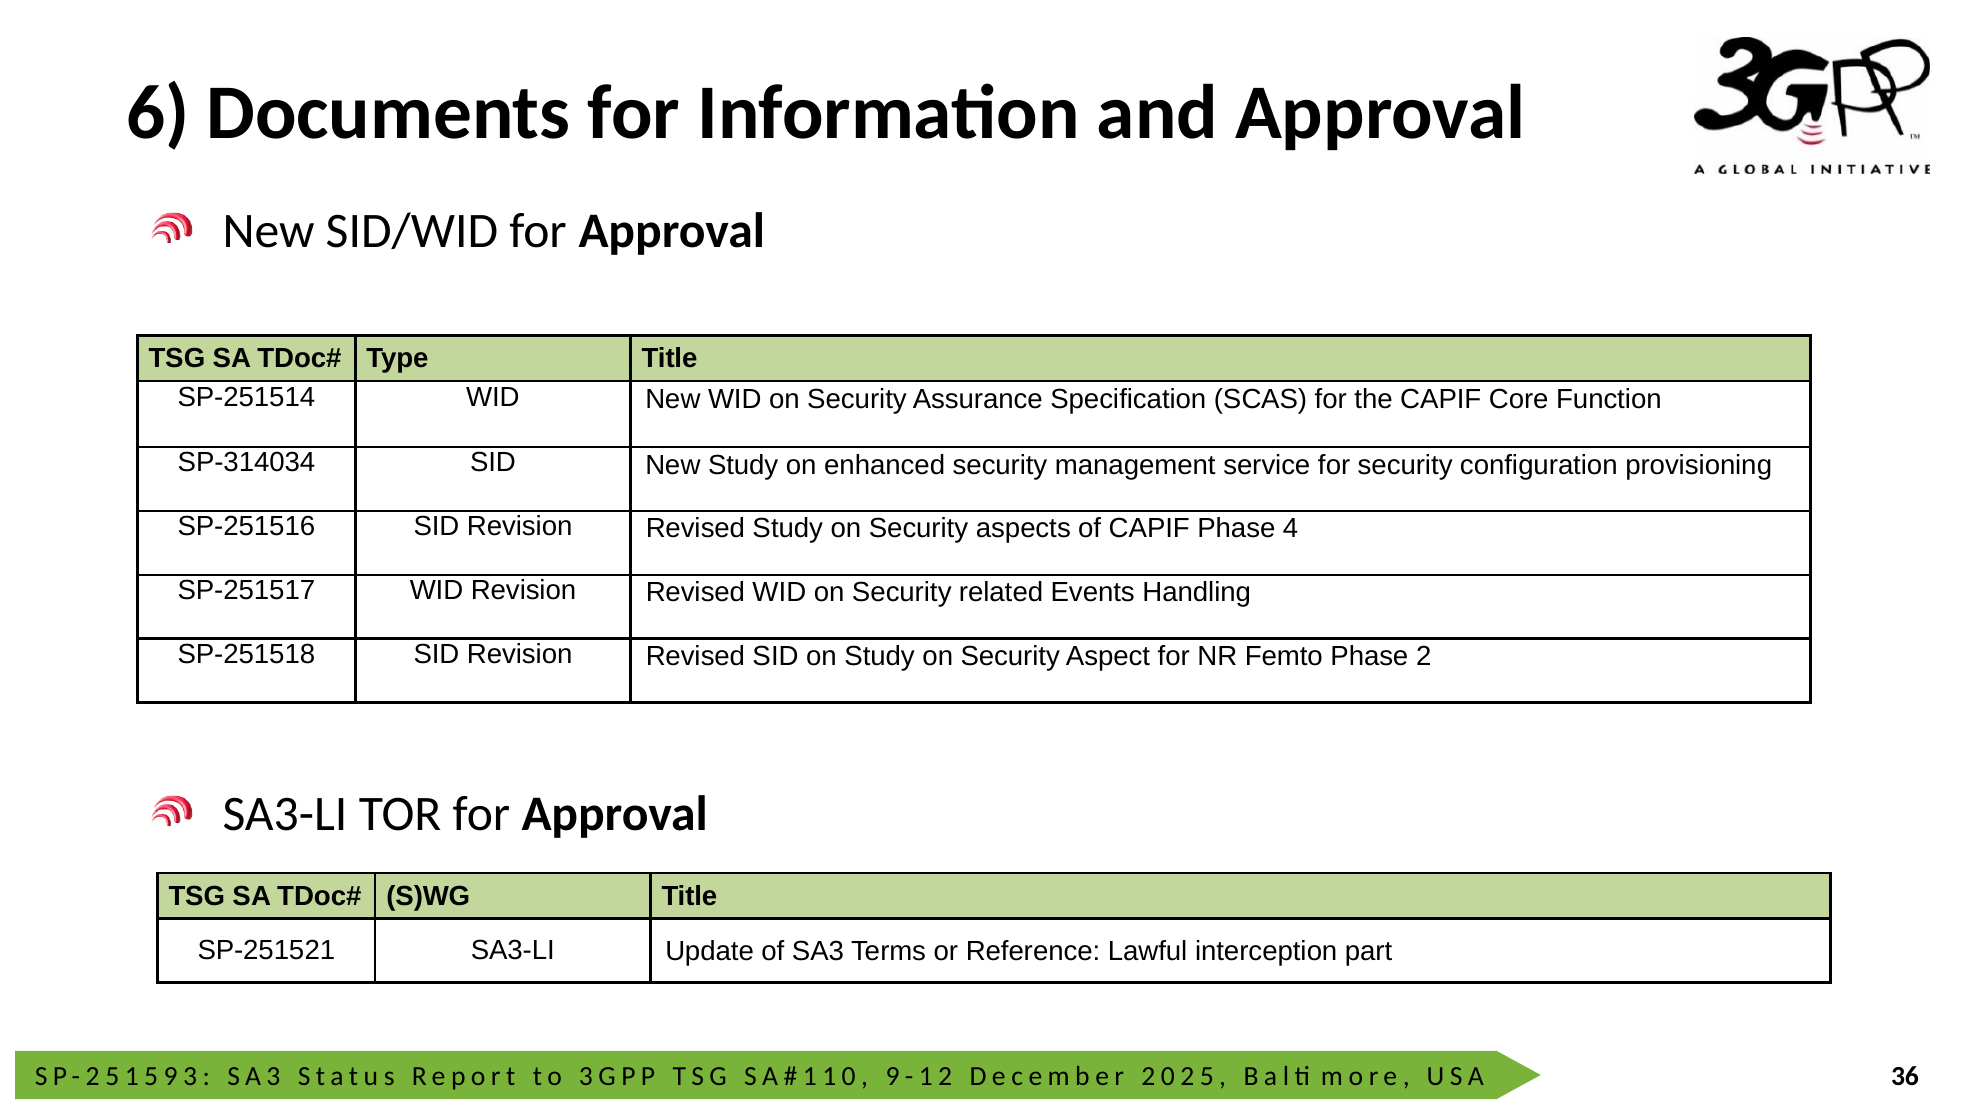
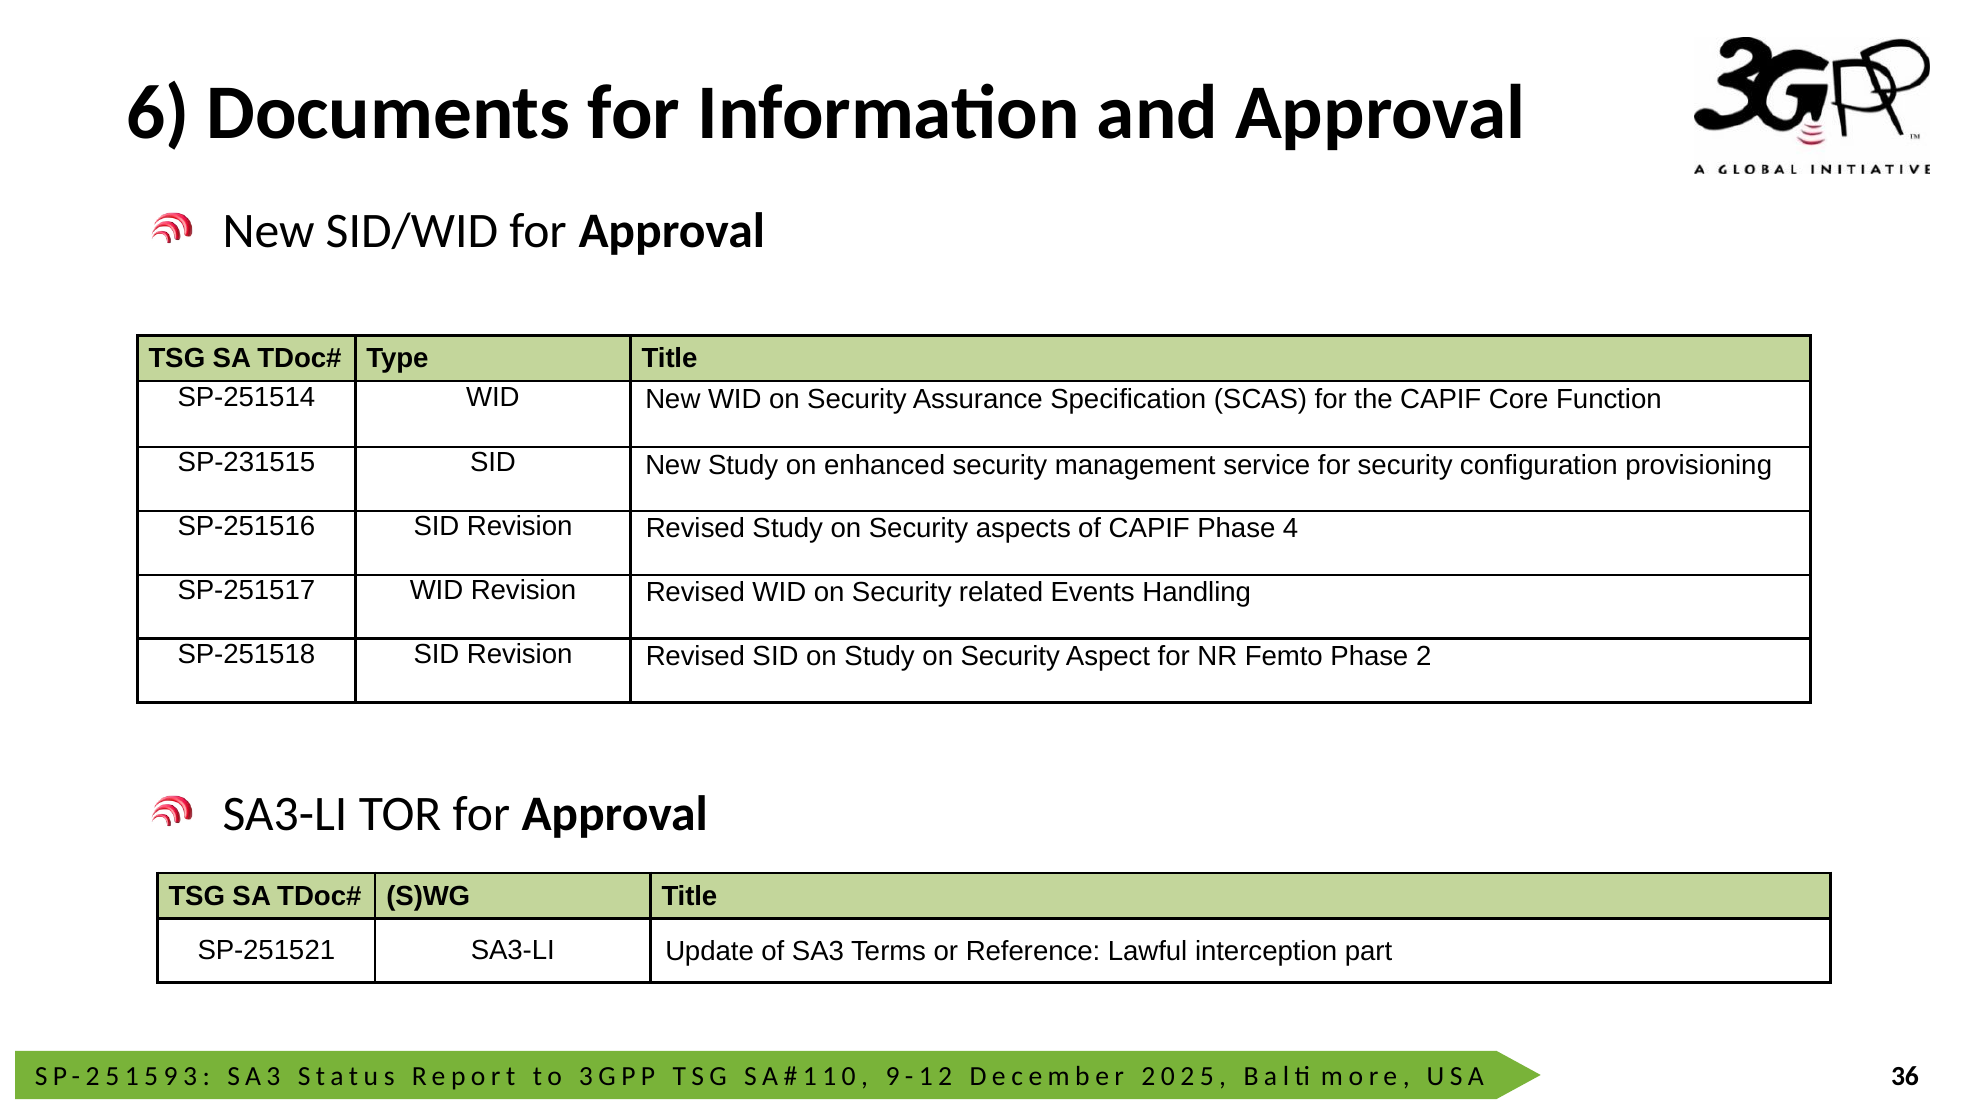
SP-314034: SP-314034 -> SP-231515 (247, 463)
